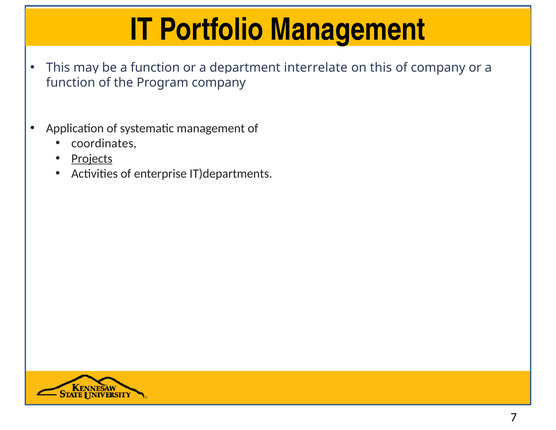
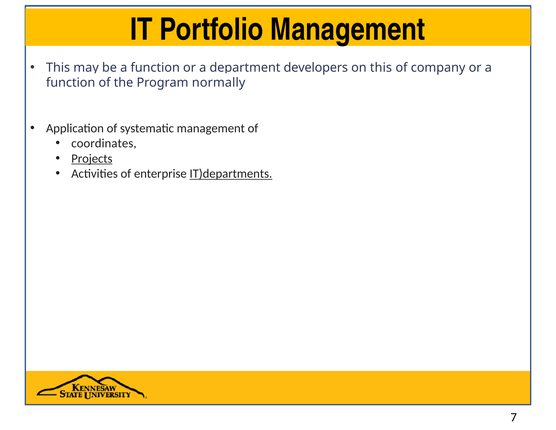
interrelate: interrelate -> developers (316, 68)
Program company: company -> normally (219, 83)
IT)departments underline: none -> present (231, 174)
